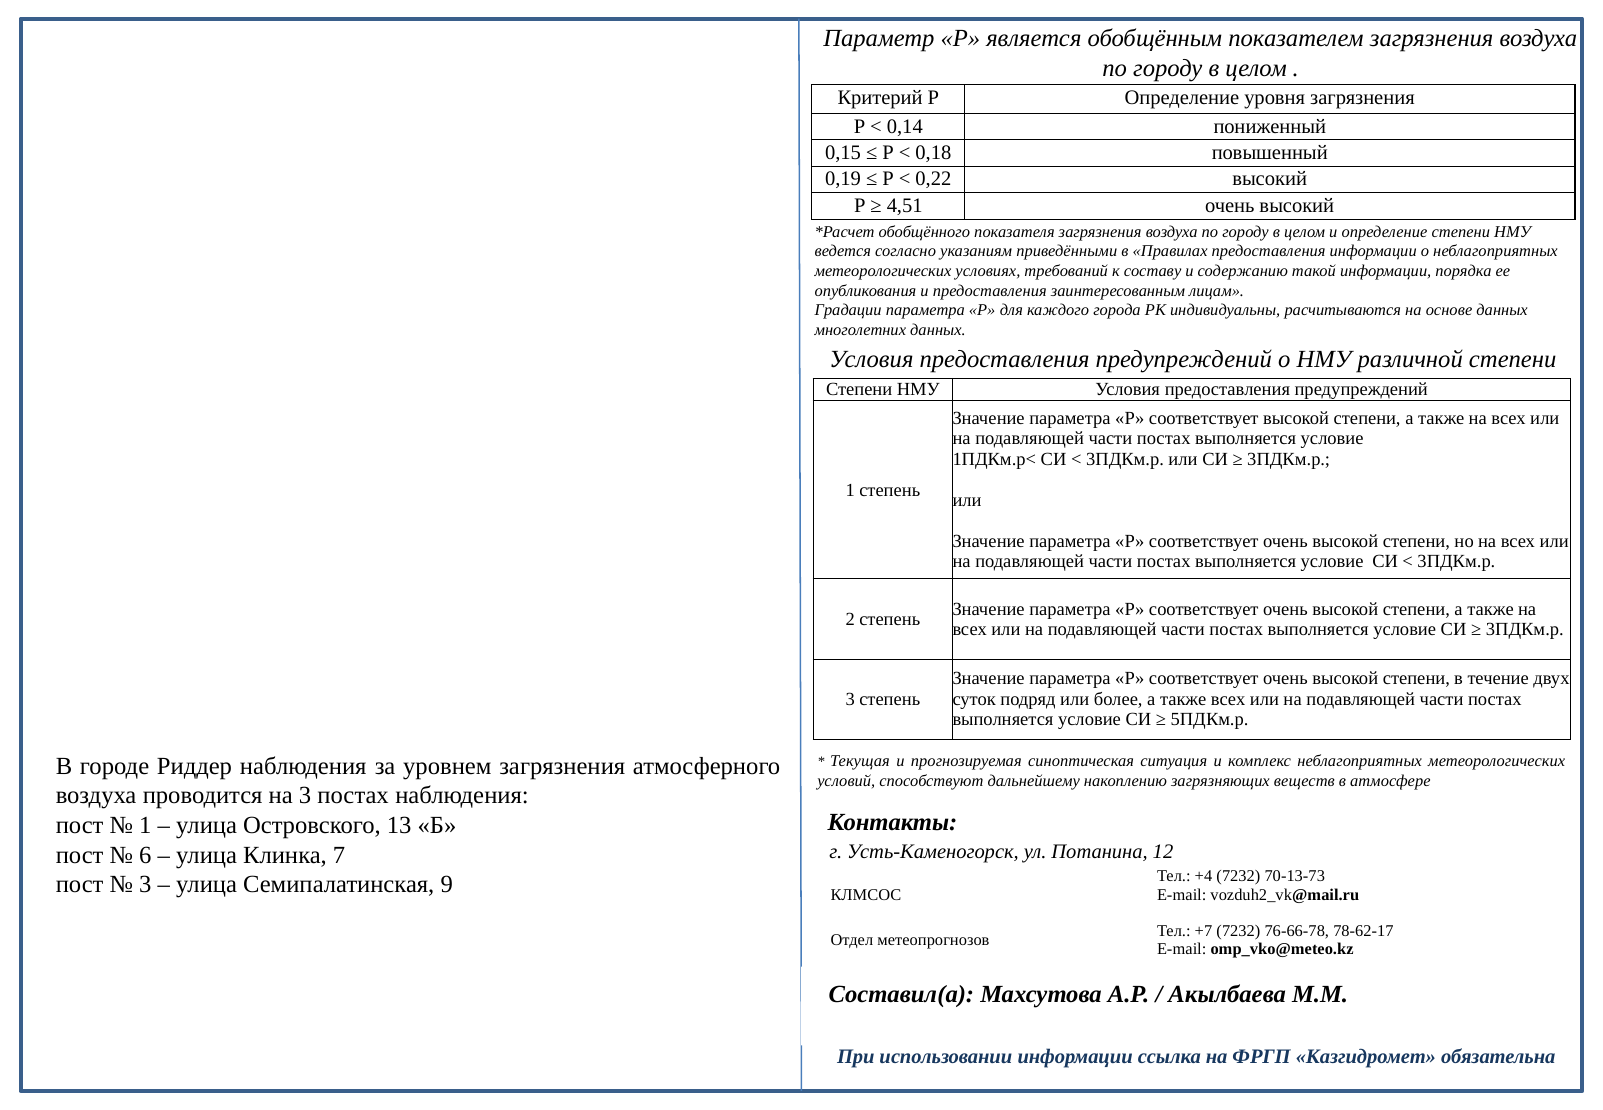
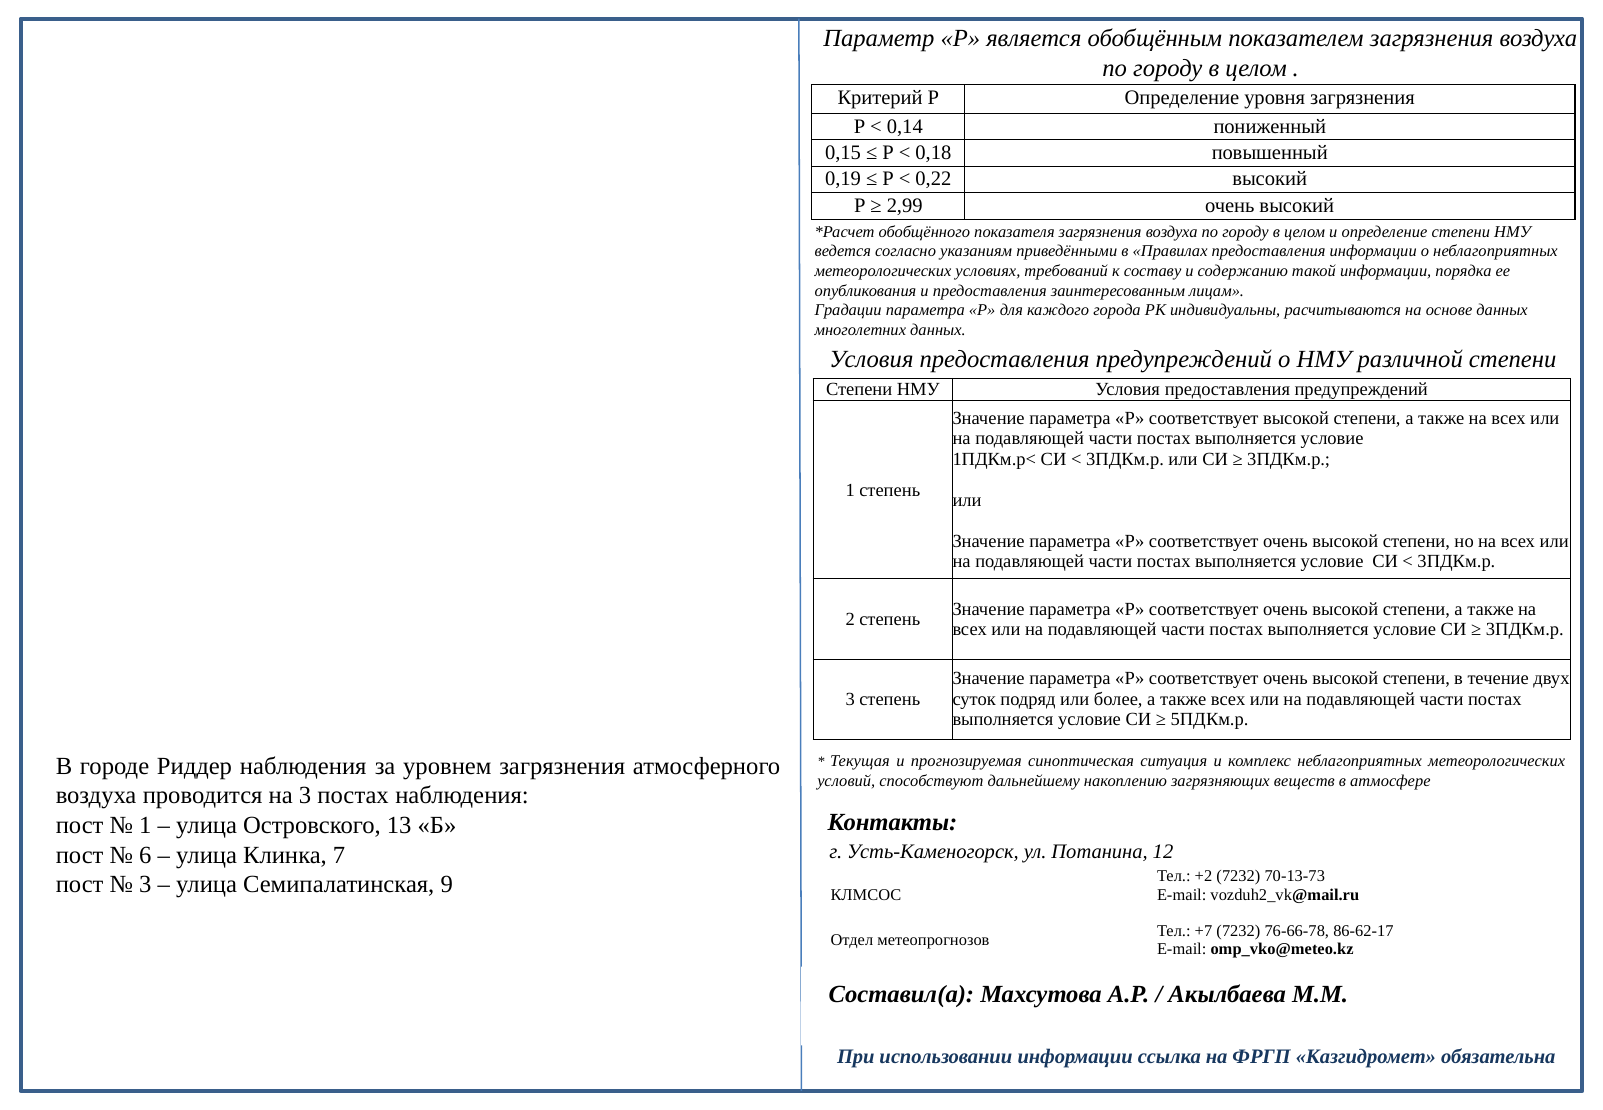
4,51: 4,51 -> 2,99 (905, 206)
+4: +4 -> +2 (1203, 876)
78-62-17: 78-62-17 -> 86-62-17 (1363, 931)
